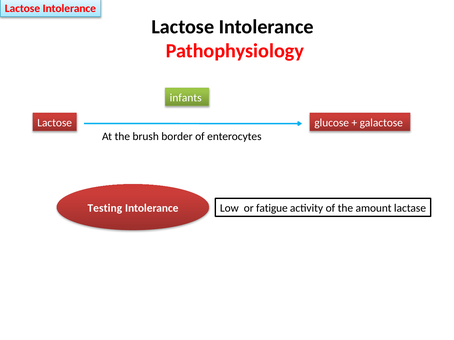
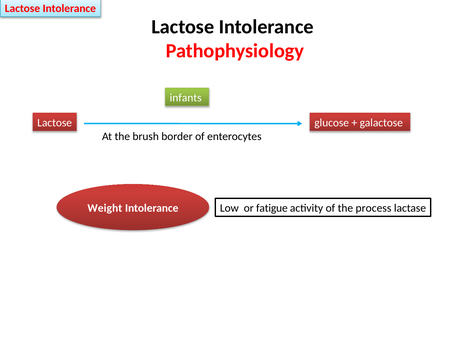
Testing: Testing -> Weight (105, 208)
amount: amount -> process (374, 208)
